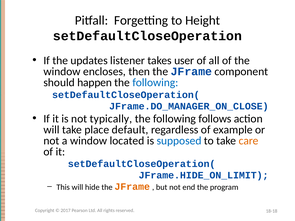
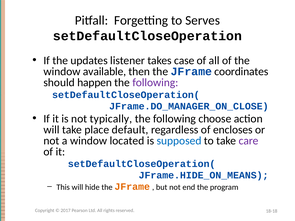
Height: Height -> Serves (203, 20)
user: user -> case (184, 61)
encloses: encloses -> available (105, 72)
component: component -> coordinates (241, 72)
following colour: blue -> purple (155, 83)
follows: follows -> choose (215, 119)
example: example -> encloses (233, 130)
care colour: orange -> purple (249, 141)
JFrame.HIDE_ON_LIMIT: JFrame.HIDE_ON_LIMIT -> JFrame.HIDE_ON_MEANS (204, 175)
